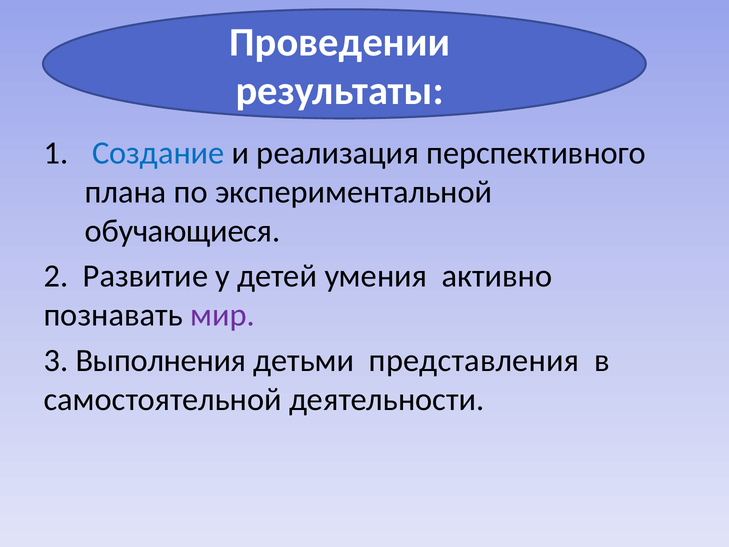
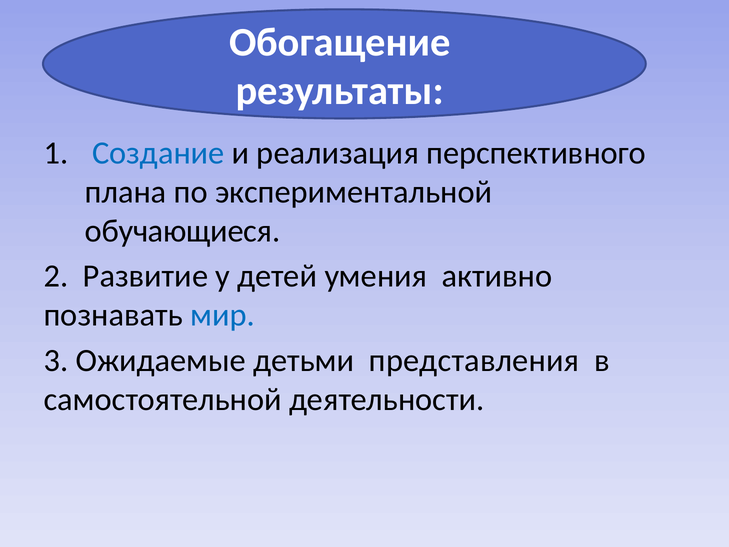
Проведении: Проведении -> Обогащение (340, 42)
мир colour: purple -> blue (223, 315)
Выполнения: Выполнения -> Ожидаемые (161, 360)
